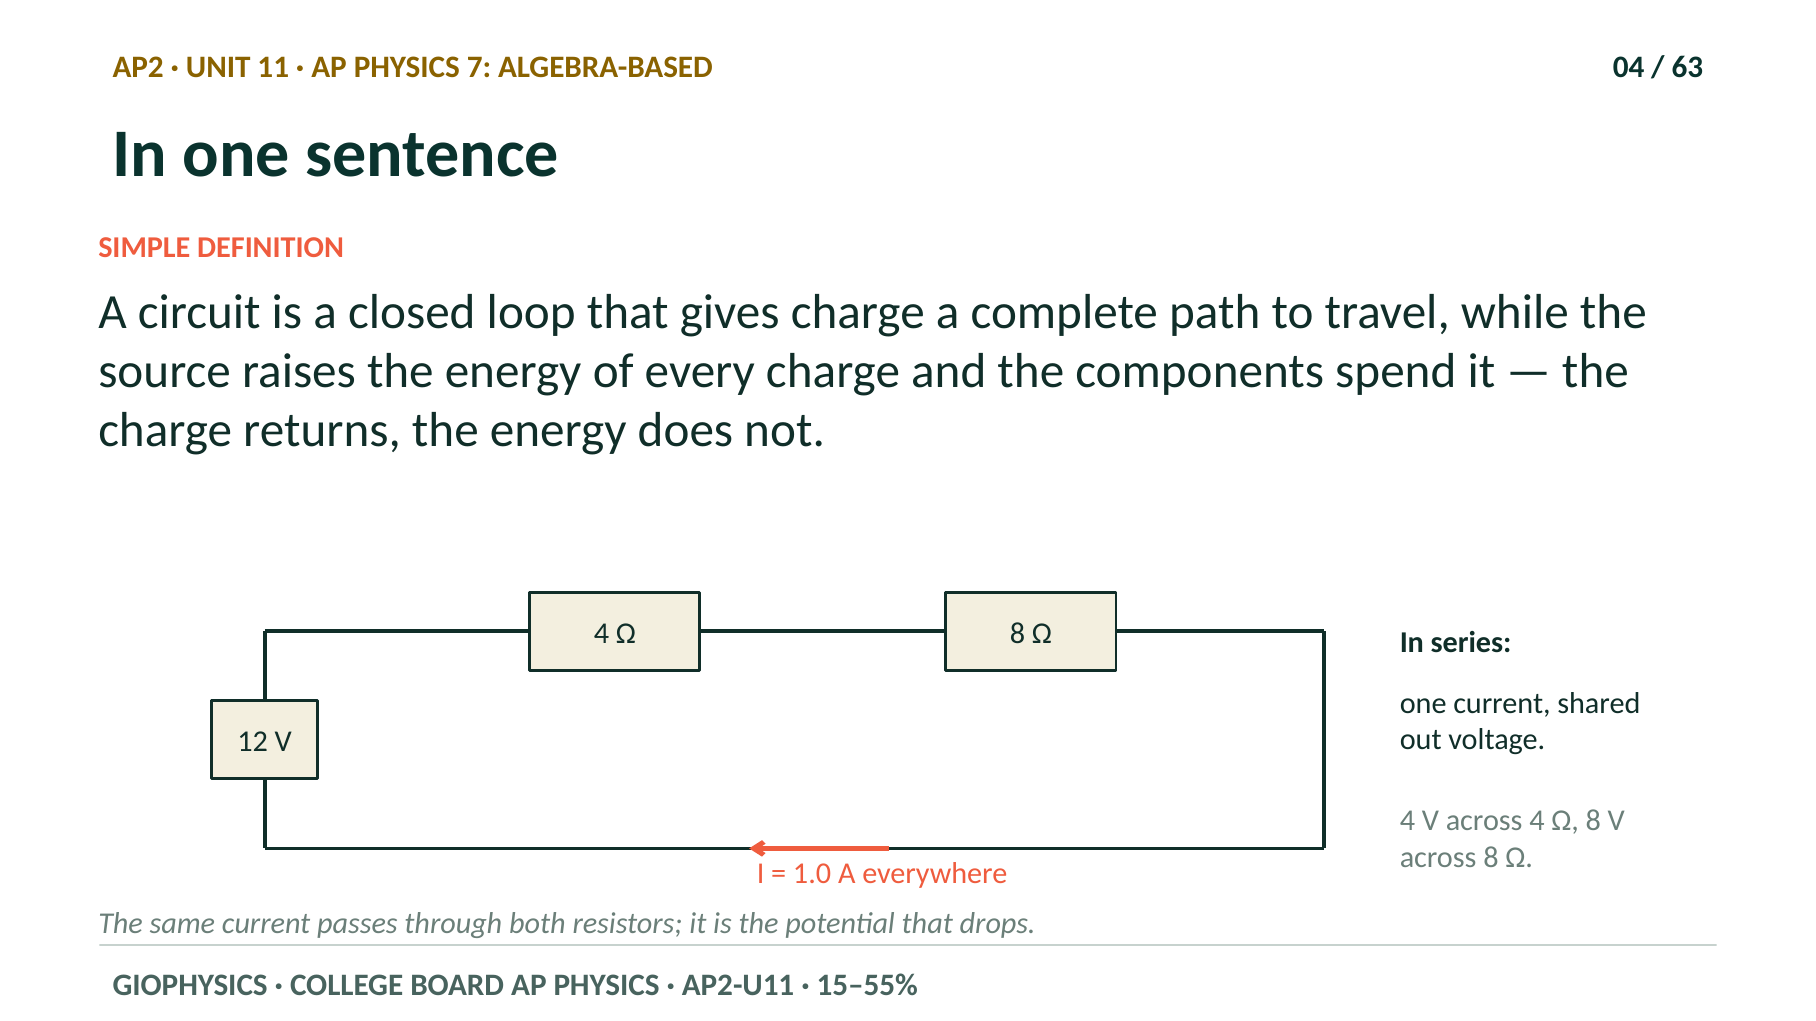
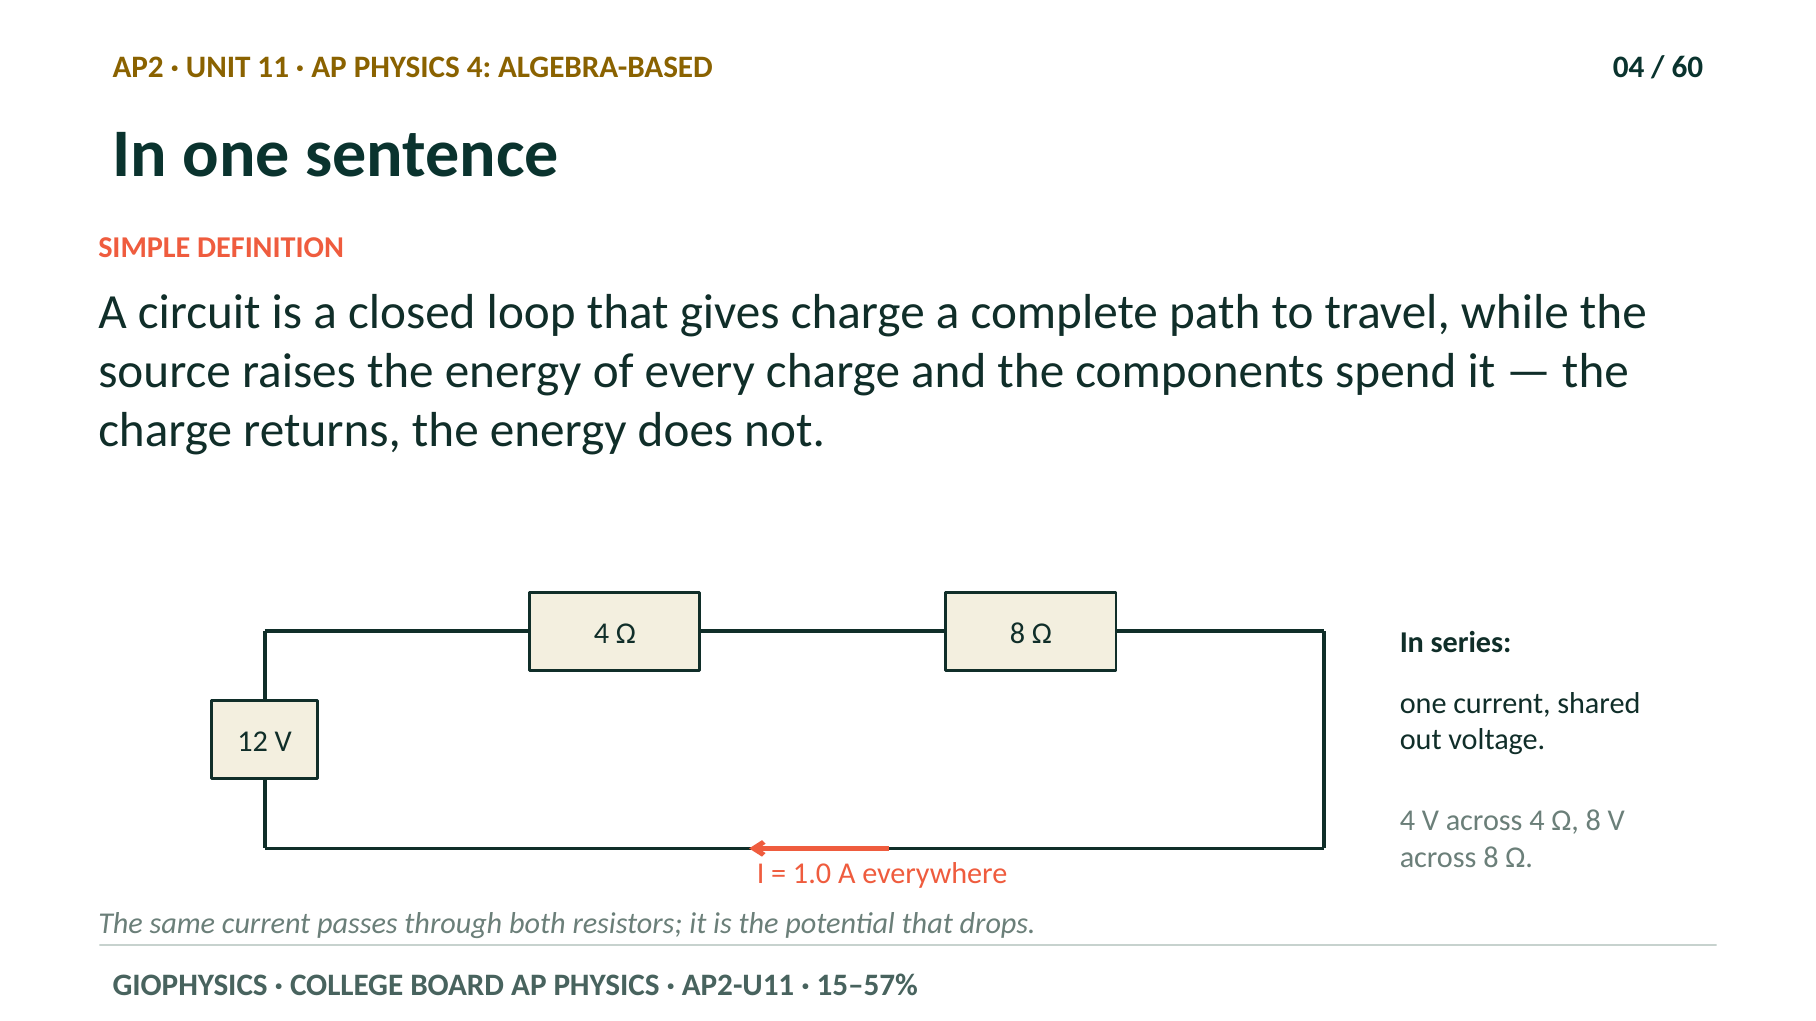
PHYSICS 7: 7 -> 4 (479, 67)
63: 63 -> 60 (1687, 67)
15–55%: 15–55% -> 15–57% (867, 985)
